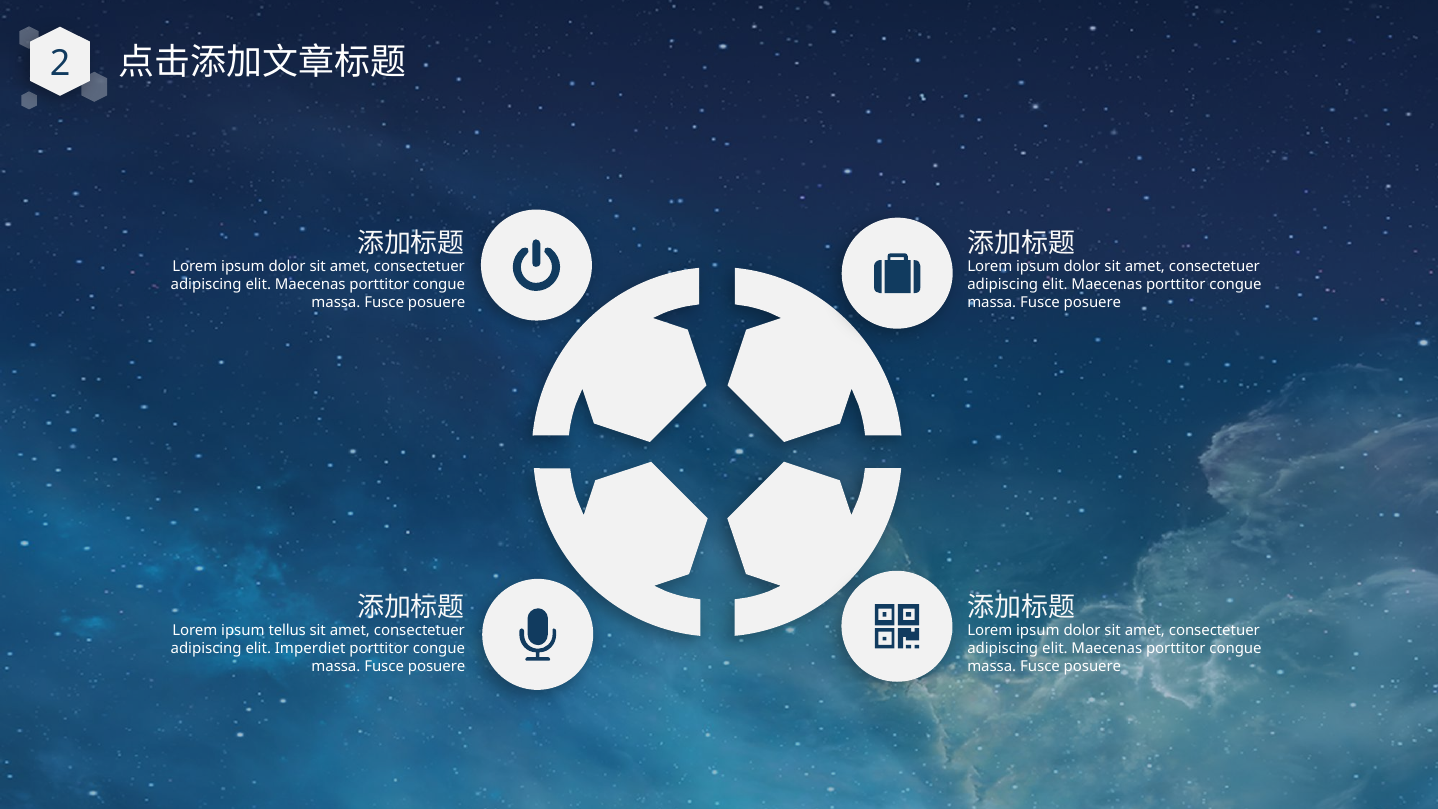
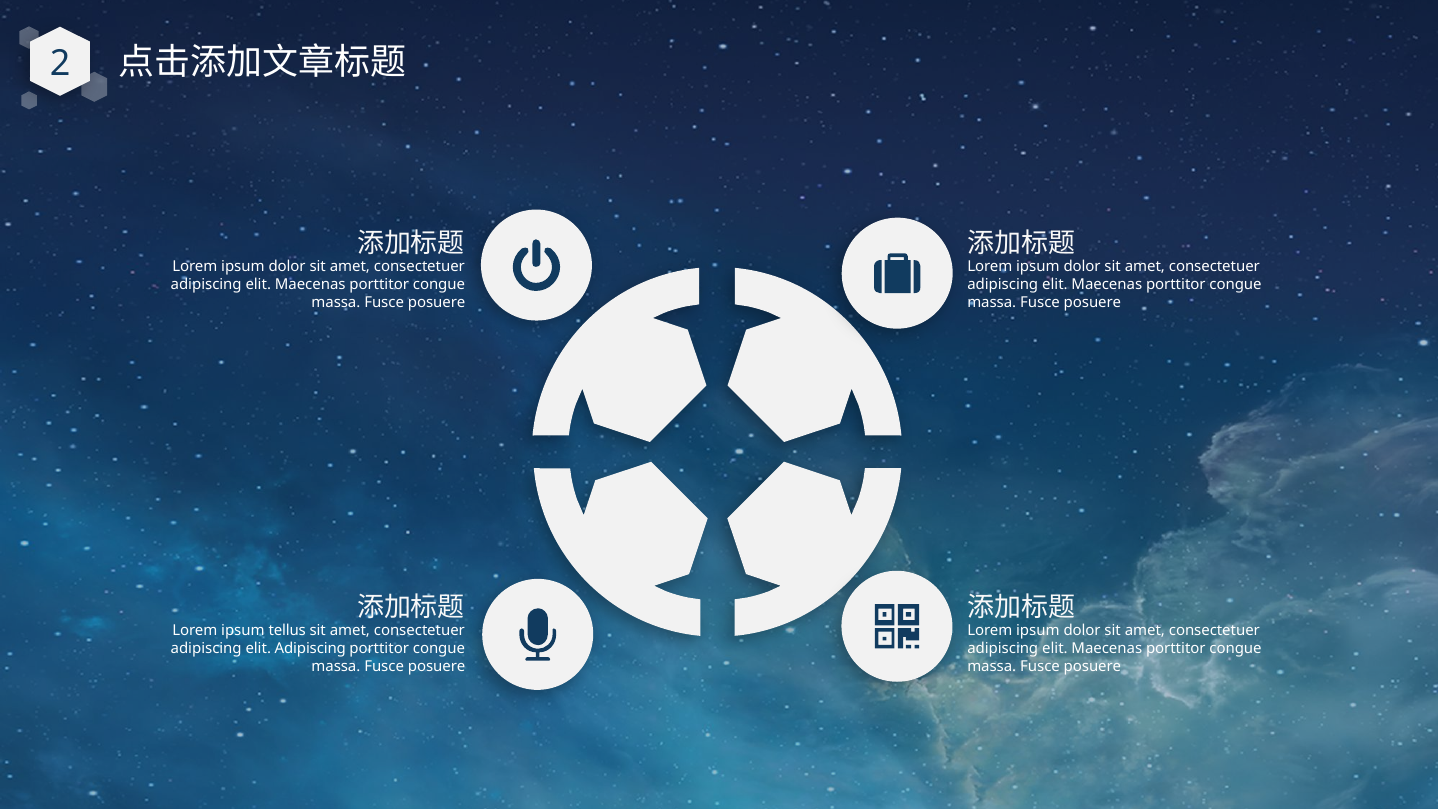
elit Imperdiet: Imperdiet -> Adipiscing (310, 648)
